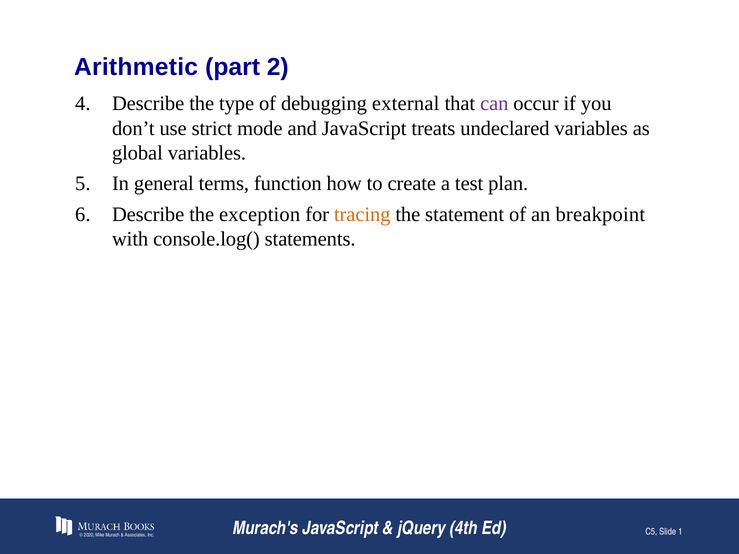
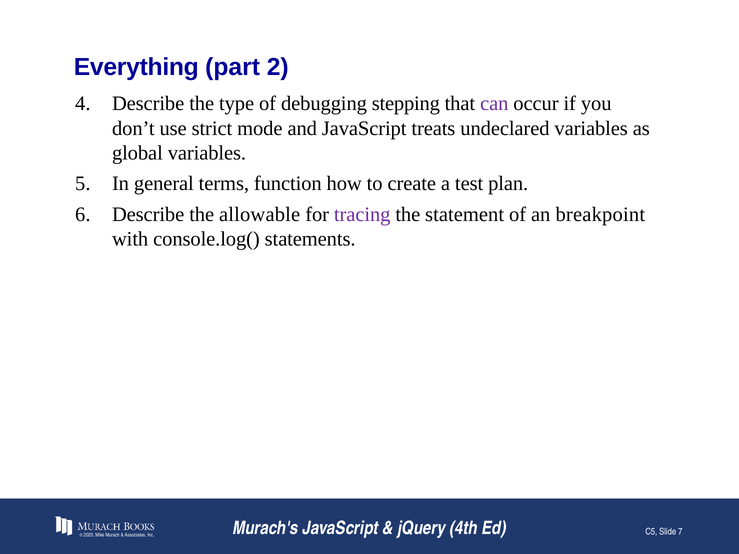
Arithmetic: Arithmetic -> Everything (136, 67)
external: external -> stepping (406, 104)
exception: exception -> allowable (260, 215)
tracing colour: orange -> purple (362, 215)
1: 1 -> 7 (680, 532)
